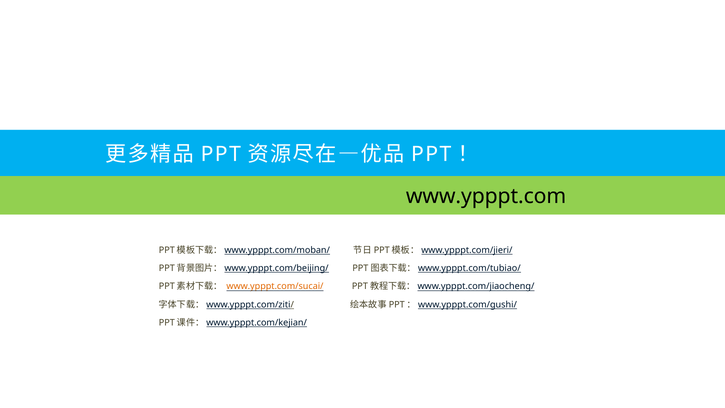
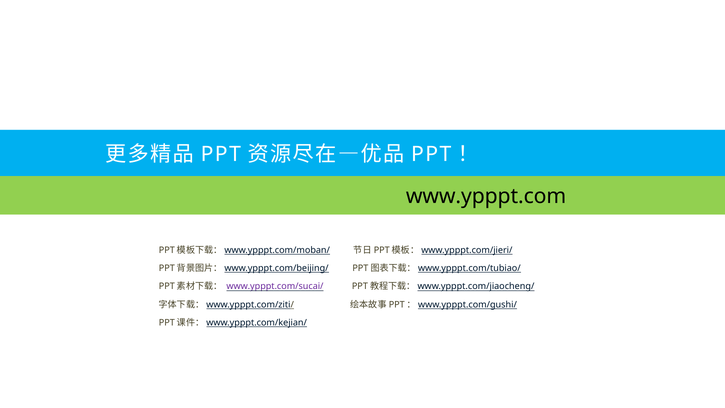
www.ypppt.com/sucai/ colour: orange -> purple (275, 286)
